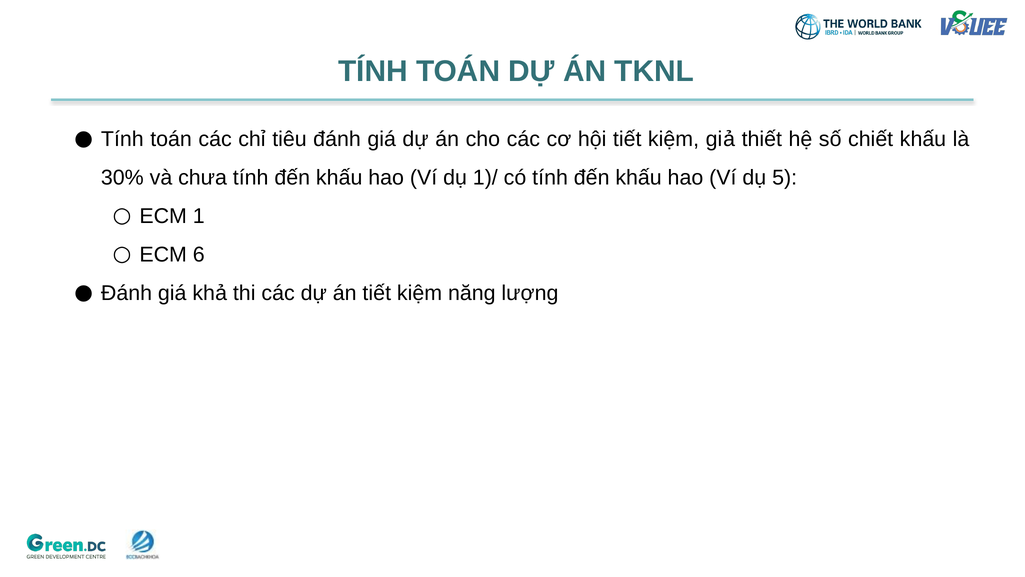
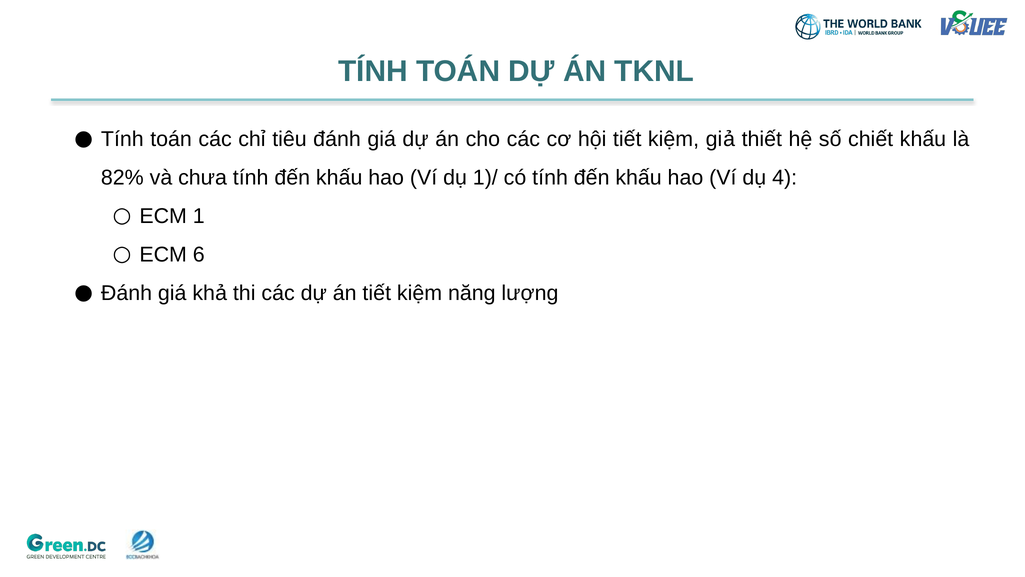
30%: 30% -> 82% (122, 178)
5: 5 -> 4 (785, 178)
